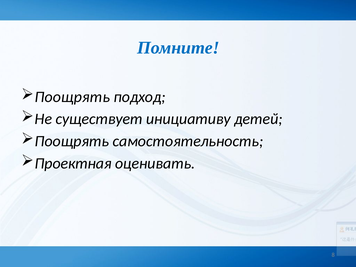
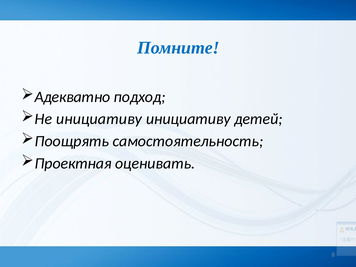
Поощрять: Поощрять -> Адекватно (72, 97)
Не существует: существует -> инициативу (99, 119)
